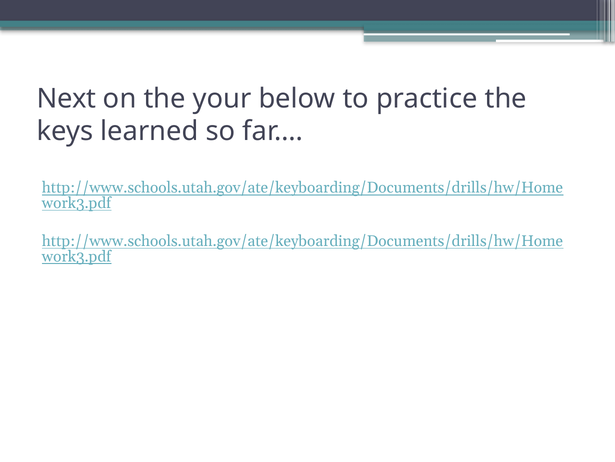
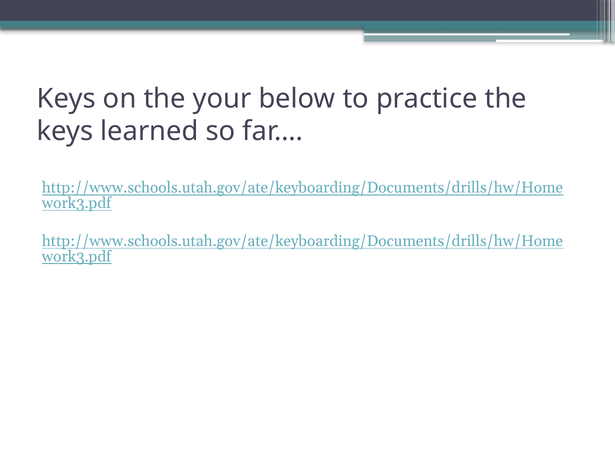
Next: Next -> Keys (66, 98)
